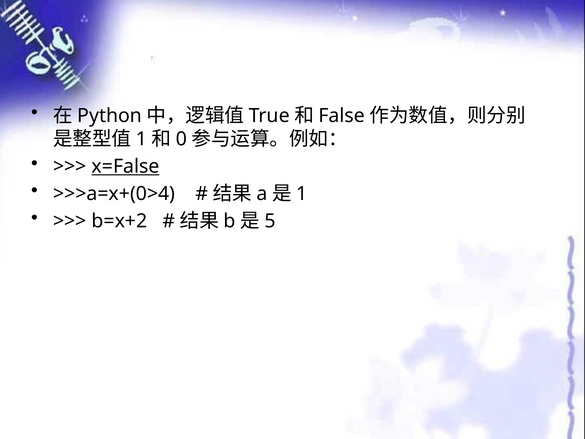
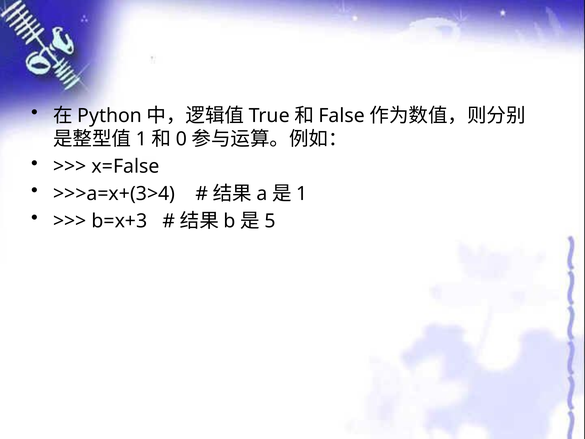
x=False underline: present -> none (125, 166)
>>>a=x+(0>4: >>>a=x+(0>4 -> >>>a=x+(3>4 (114, 194)
b=x+2: b=x+2 -> b=x+3 (119, 221)
